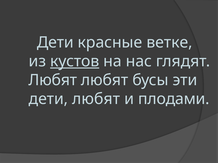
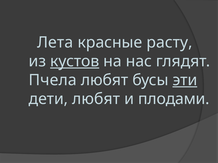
Дети: Дети -> Лета (55, 43)
ветке: ветке -> расту (169, 43)
Любят: Любят -> Пчела (53, 80)
эти underline: none -> present (185, 80)
